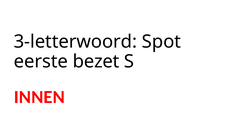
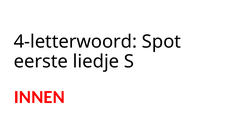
3-letterwoord: 3-letterwoord -> 4-letterwoord (75, 42)
bezet: bezet -> liedje (96, 62)
